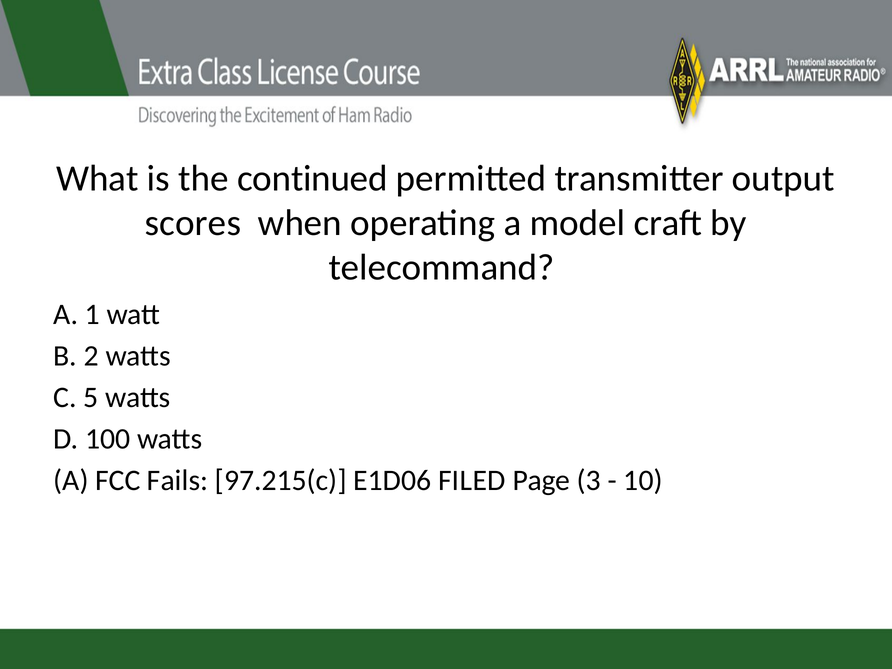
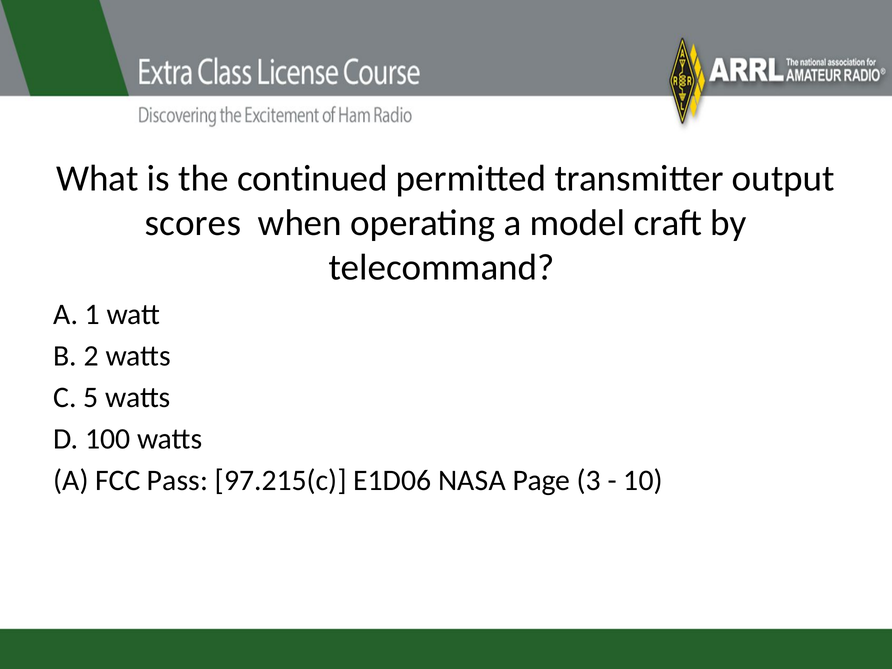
Fails: Fails -> Pass (178, 481)
FILED: FILED -> NASA (472, 481)
